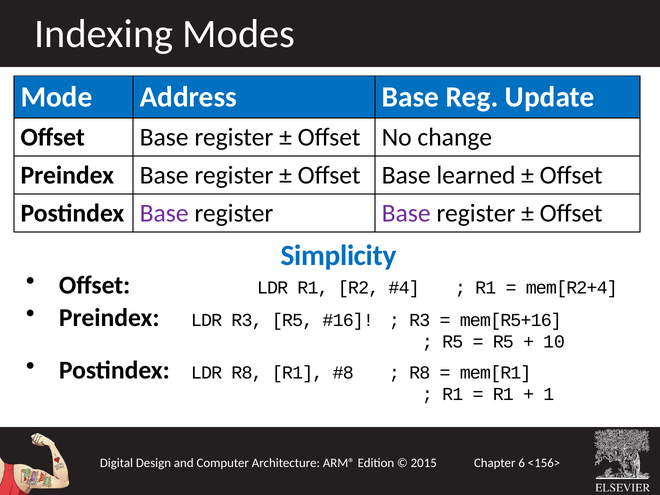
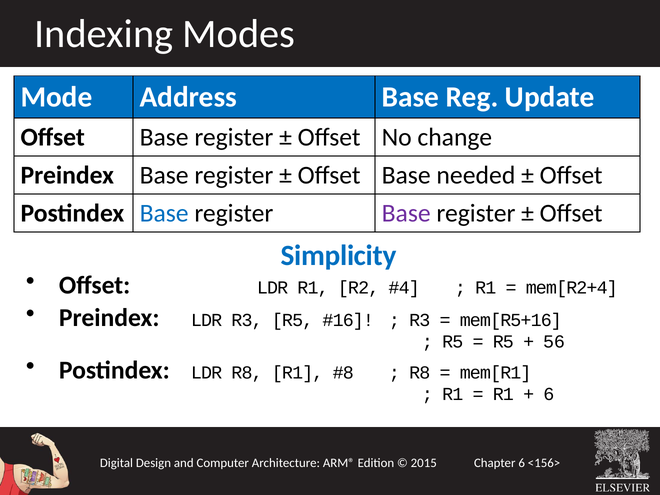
learned: learned -> needed (476, 175)
Base colour: purple -> blue (164, 213)
10: 10 -> 56 (554, 342)
1: 1 -> 6 (549, 394)
